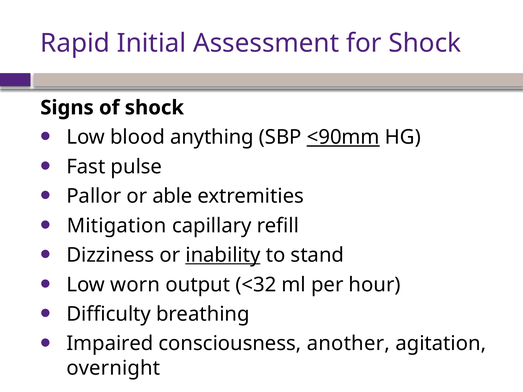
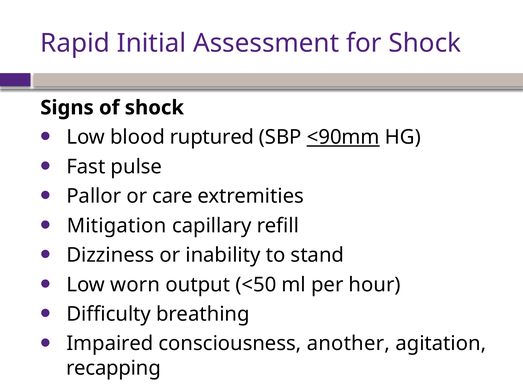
anything: anything -> ruptured (212, 137)
able: able -> care (172, 196)
inability underline: present -> none (223, 255)
<32: <32 -> <50 (256, 285)
overnight: overnight -> recapping (113, 368)
